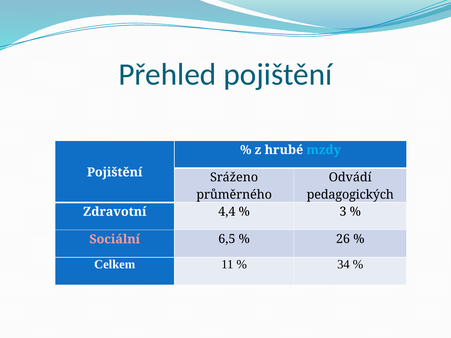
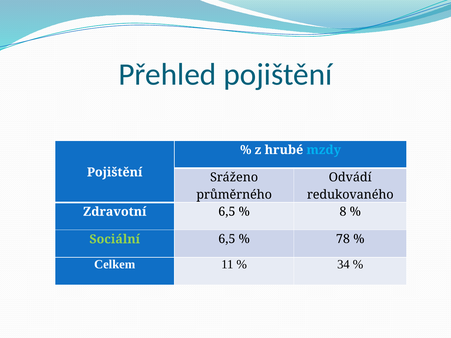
pedagogických: pedagogických -> redukovaného (350, 195)
Zdravotní 4,4: 4,4 -> 6,5 (227, 212)
3: 3 -> 8 (343, 212)
Sociální colour: pink -> light green (115, 239)
26: 26 -> 78 (343, 239)
